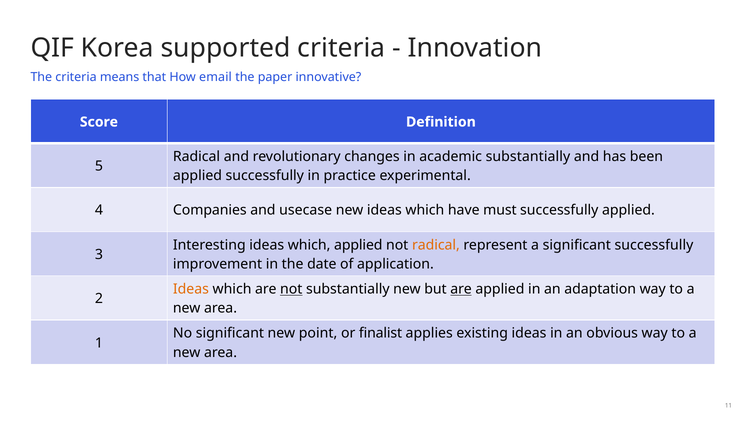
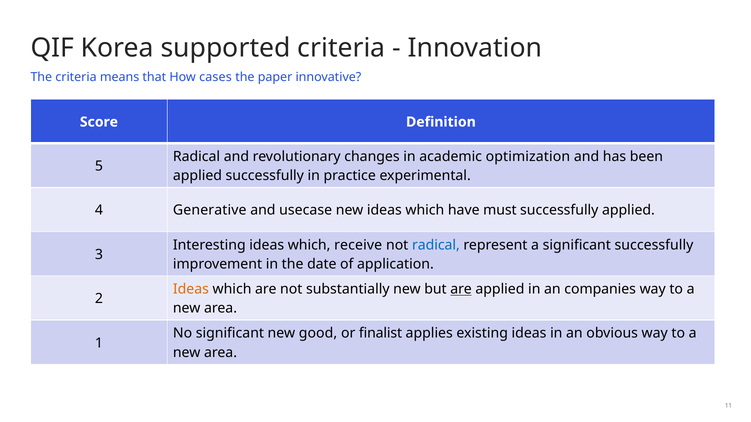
email: email -> cases (215, 77)
academic substantially: substantially -> optimization (528, 157)
Companies: Companies -> Generative (210, 211)
which applied: applied -> receive (358, 245)
radical colour: orange -> blue (436, 245)
not underline: present -> none (291, 289)
adaptation: adaptation -> companies (600, 289)
point: point -> good (318, 334)
